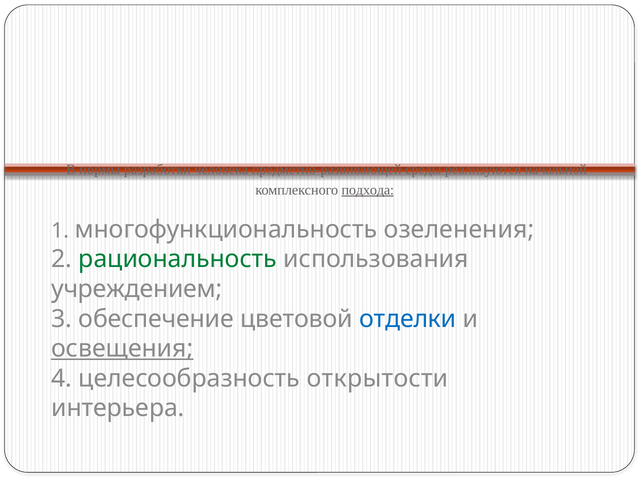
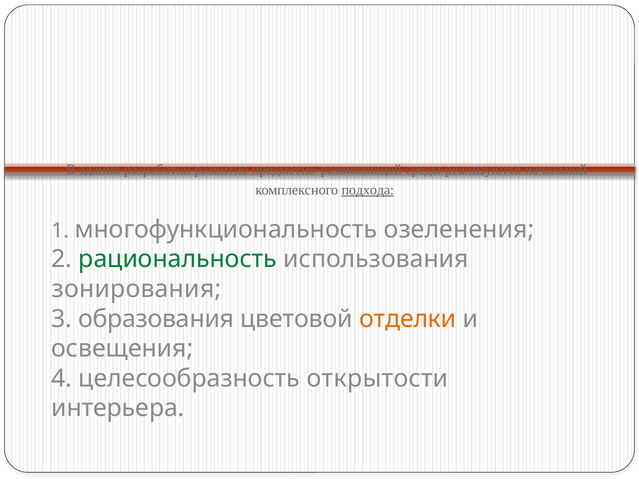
нормы: нормы -> здания (100, 169)
человека: человека -> развитие (221, 169)
учреждением: учреждением -> зонирования (137, 289)
обеспечение: обеспечение -> образования (156, 319)
отделки colour: blue -> orange (408, 319)
освещения underline: present -> none (122, 349)
